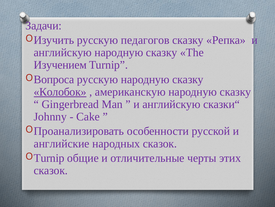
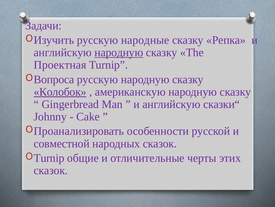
педагогов: педагогов -> народные (145, 40)
народную underline: none -> present (119, 52)
Изучением: Изучением -> Проектная (60, 65)
английские: английские -> совместной (62, 143)
